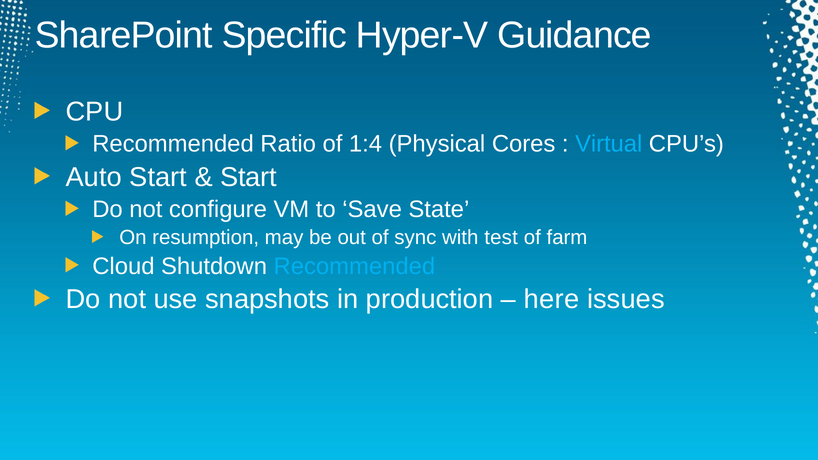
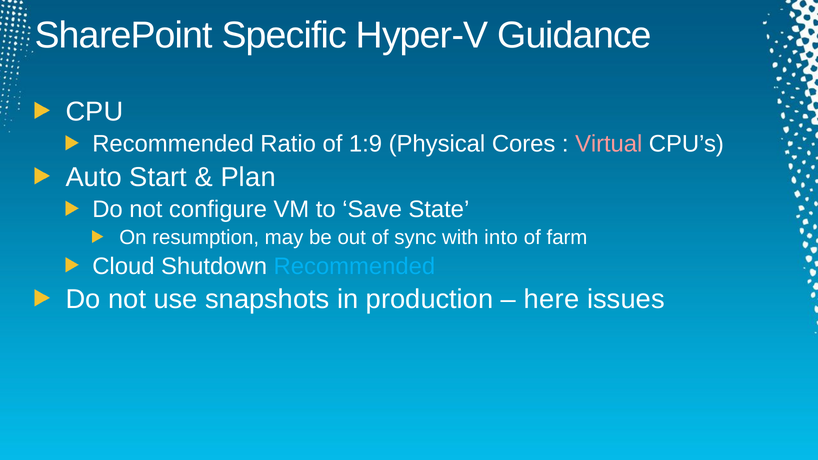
1:4: 1:4 -> 1:9 (366, 144)
Virtual colour: light blue -> pink (609, 144)
Start: Start -> Plan (248, 177)
test: test -> into (501, 238)
